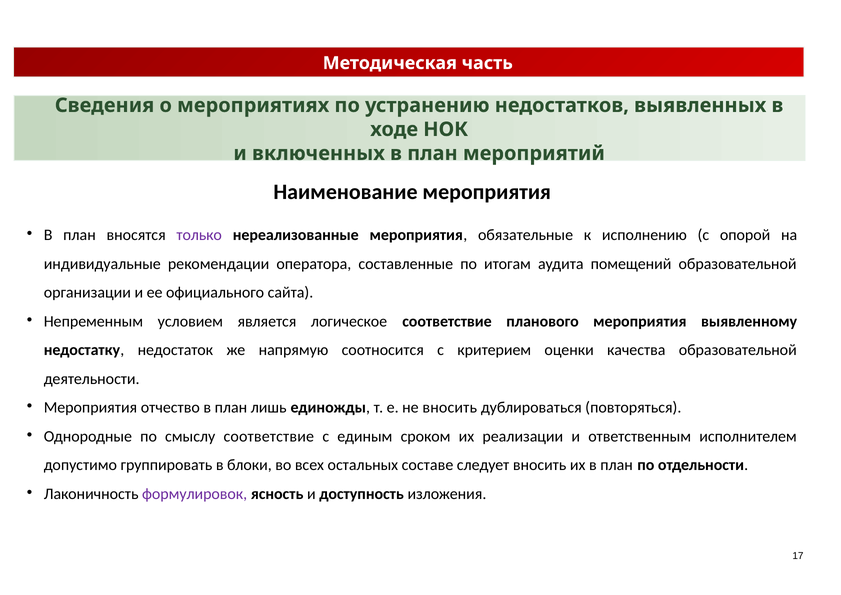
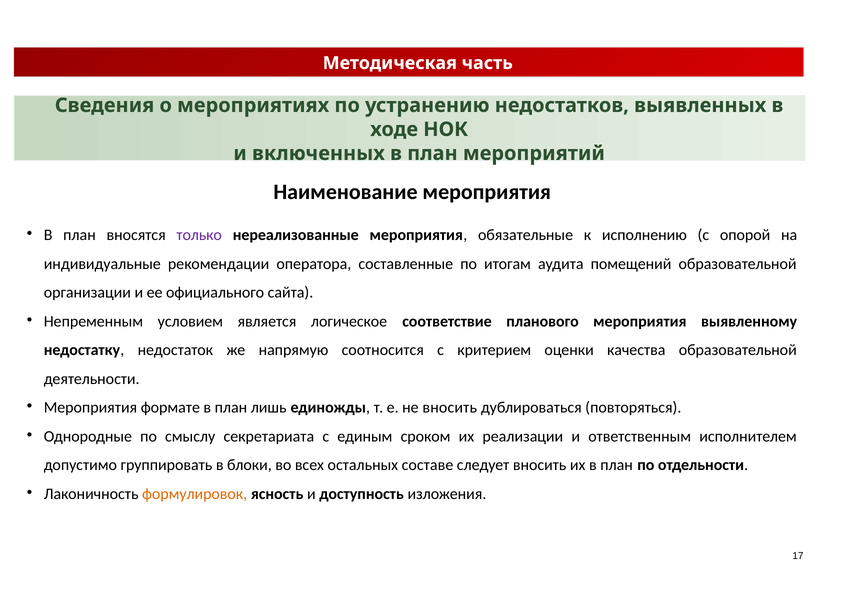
отчество: отчество -> формате (170, 407)
смыслу соответствие: соответствие -> секретариата (269, 436)
формулировок colour: purple -> orange (195, 494)
